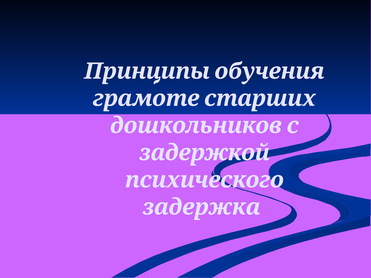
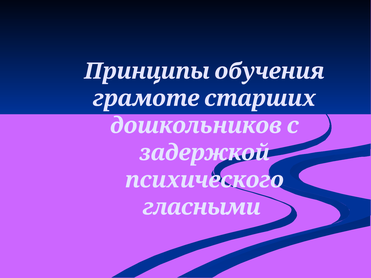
задержка: задержка -> гласными (202, 207)
